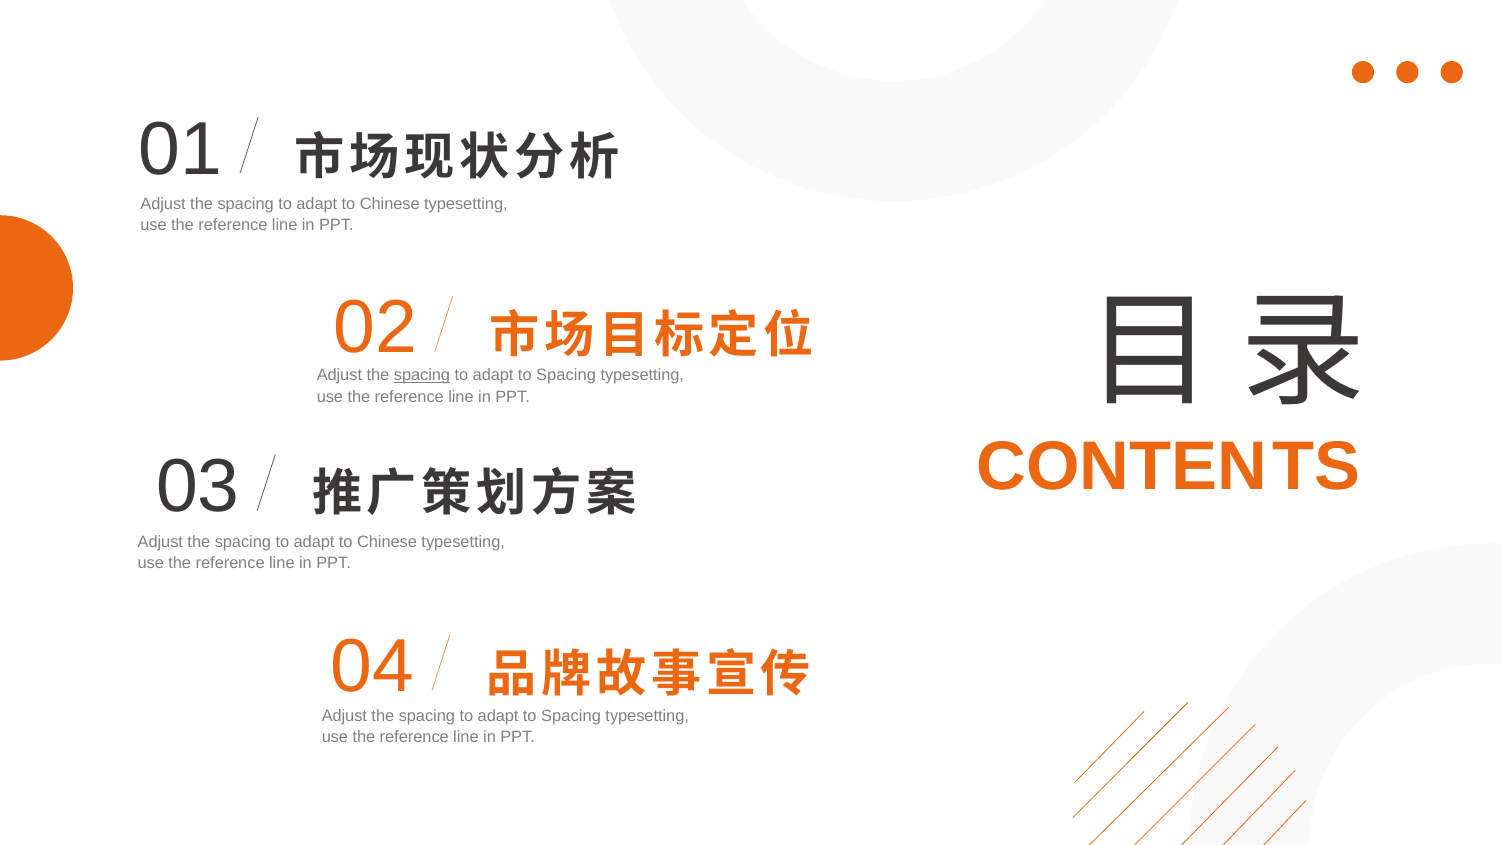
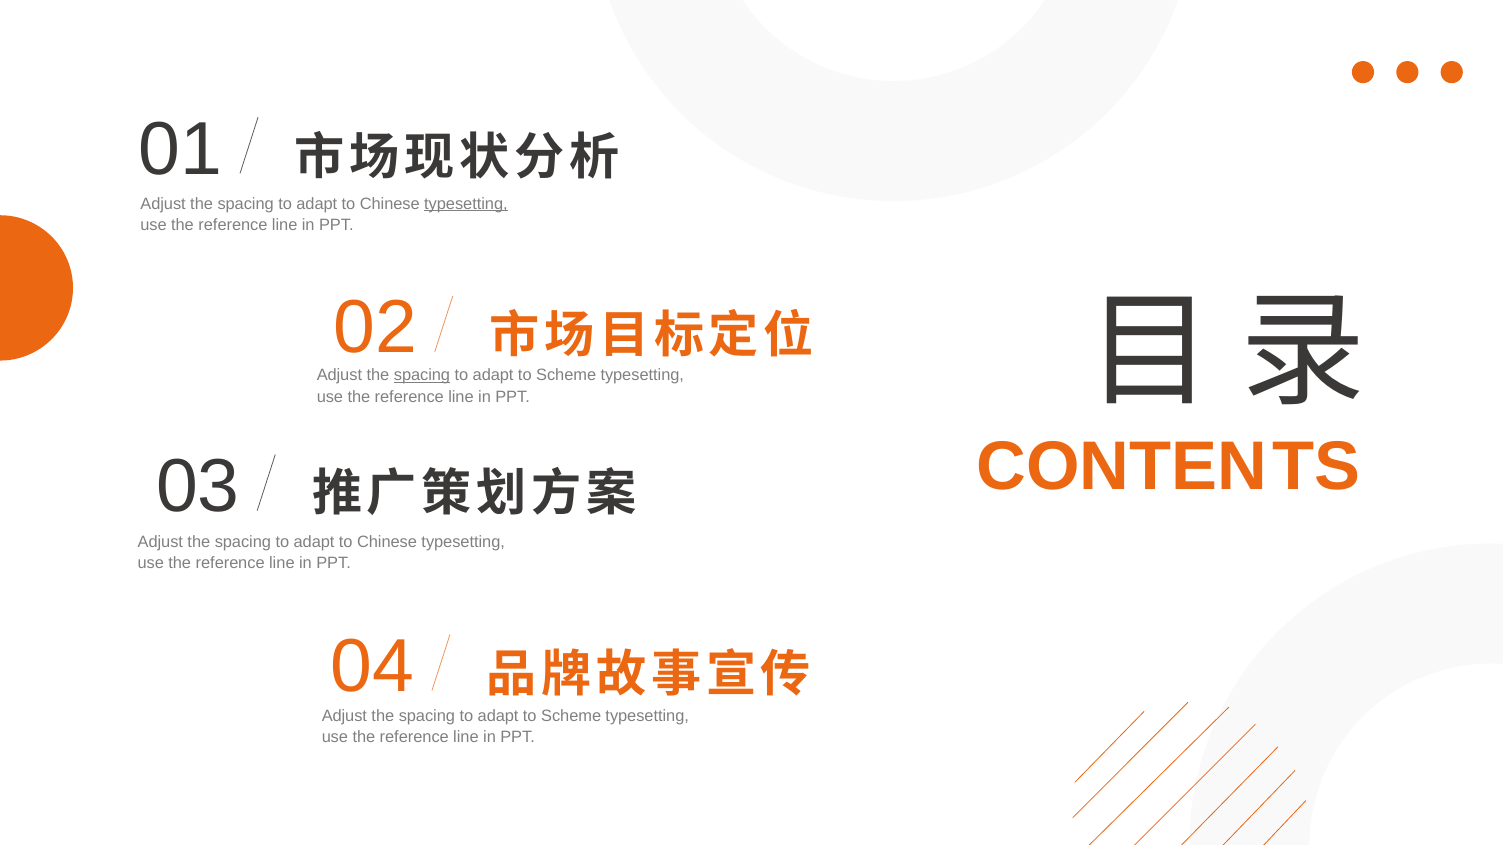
typesetting underline: none -> present (466, 204)
Spacing: Spacing -> Scheme (566, 375)
Spacing: Spacing -> Scheme (571, 716)
